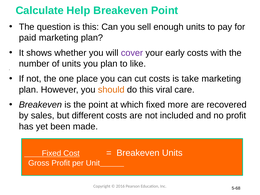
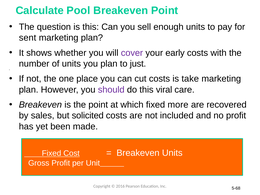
Help: Help -> Pool (78, 11)
paid: paid -> sent (28, 38)
like: like -> just (138, 64)
should colour: orange -> purple (111, 90)
different: different -> solicited (88, 116)
